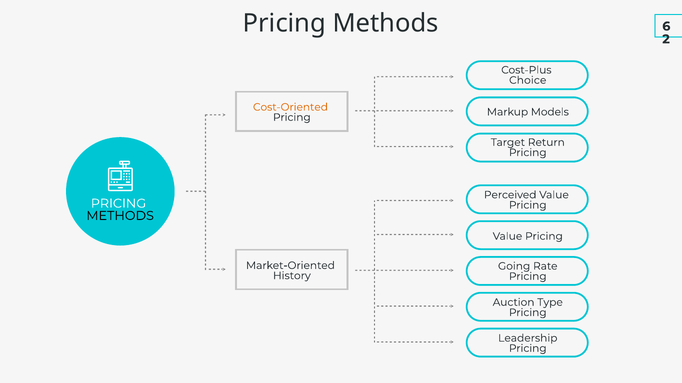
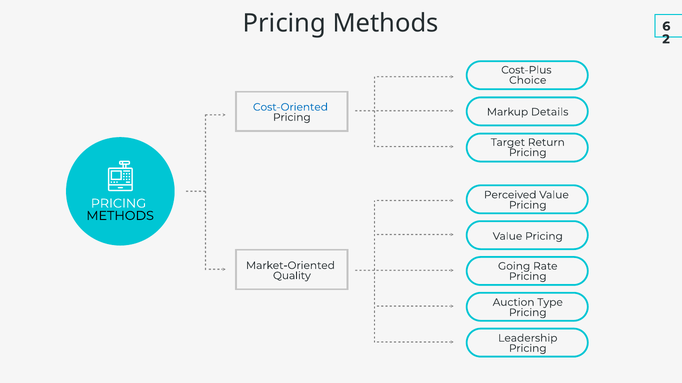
Cost-Oriented colour: orange -> blue (290, 107)
Models: Models -> Details (550, 112)
History: History -> Quality (292, 276)
